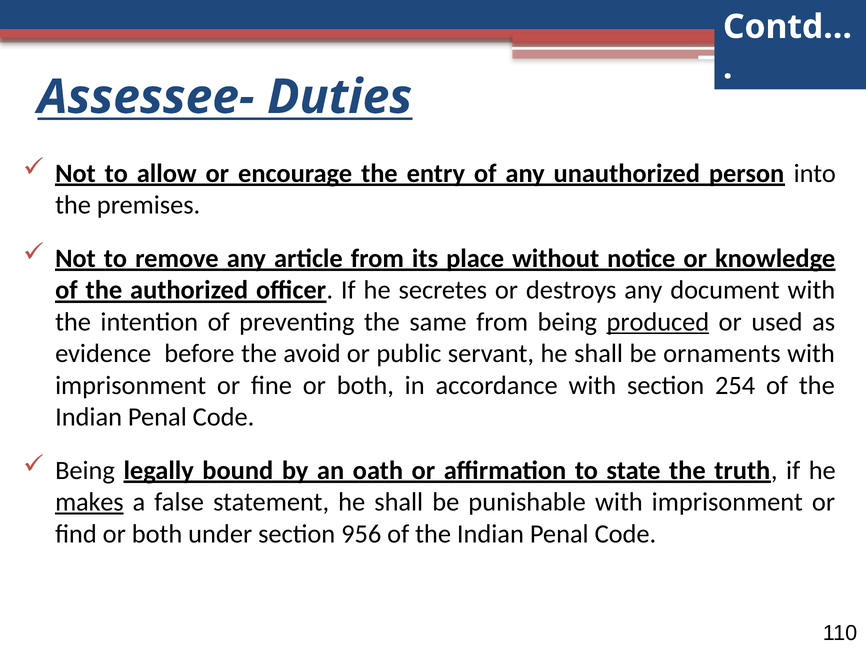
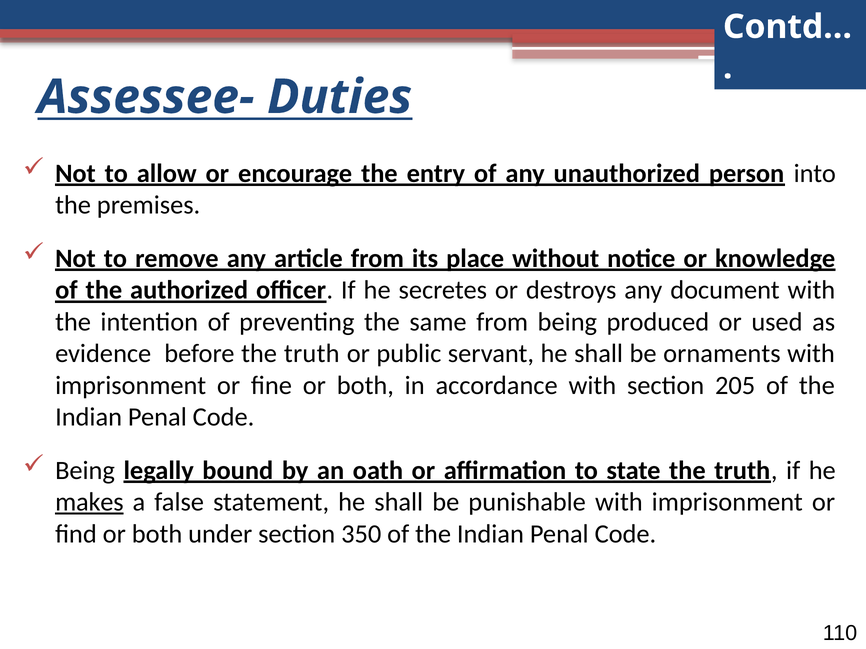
produced underline: present -> none (658, 322)
before the avoid: avoid -> truth (312, 354)
254: 254 -> 205 (735, 386)
956: 956 -> 350 (361, 534)
